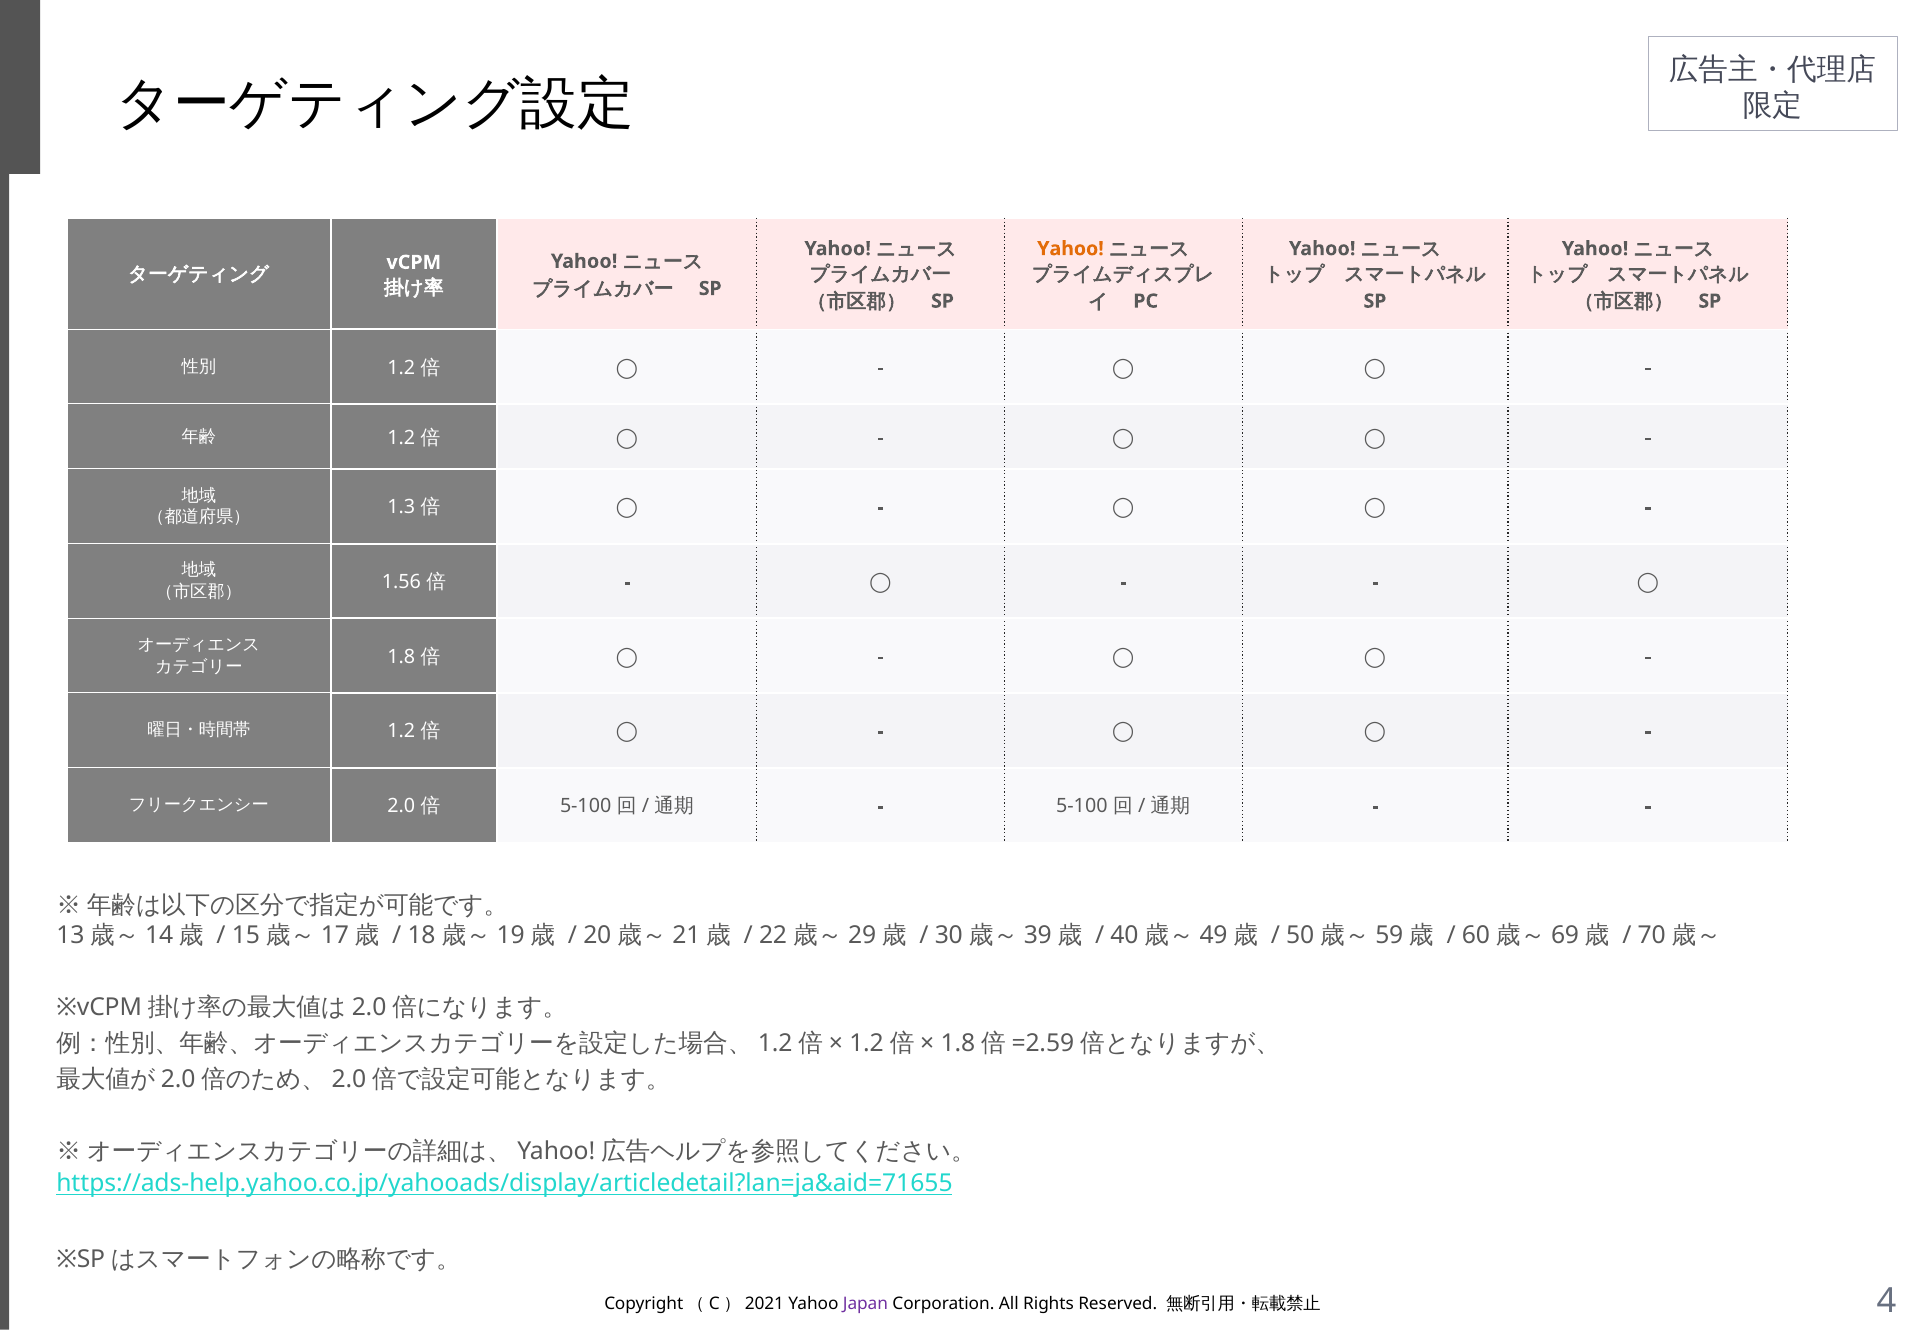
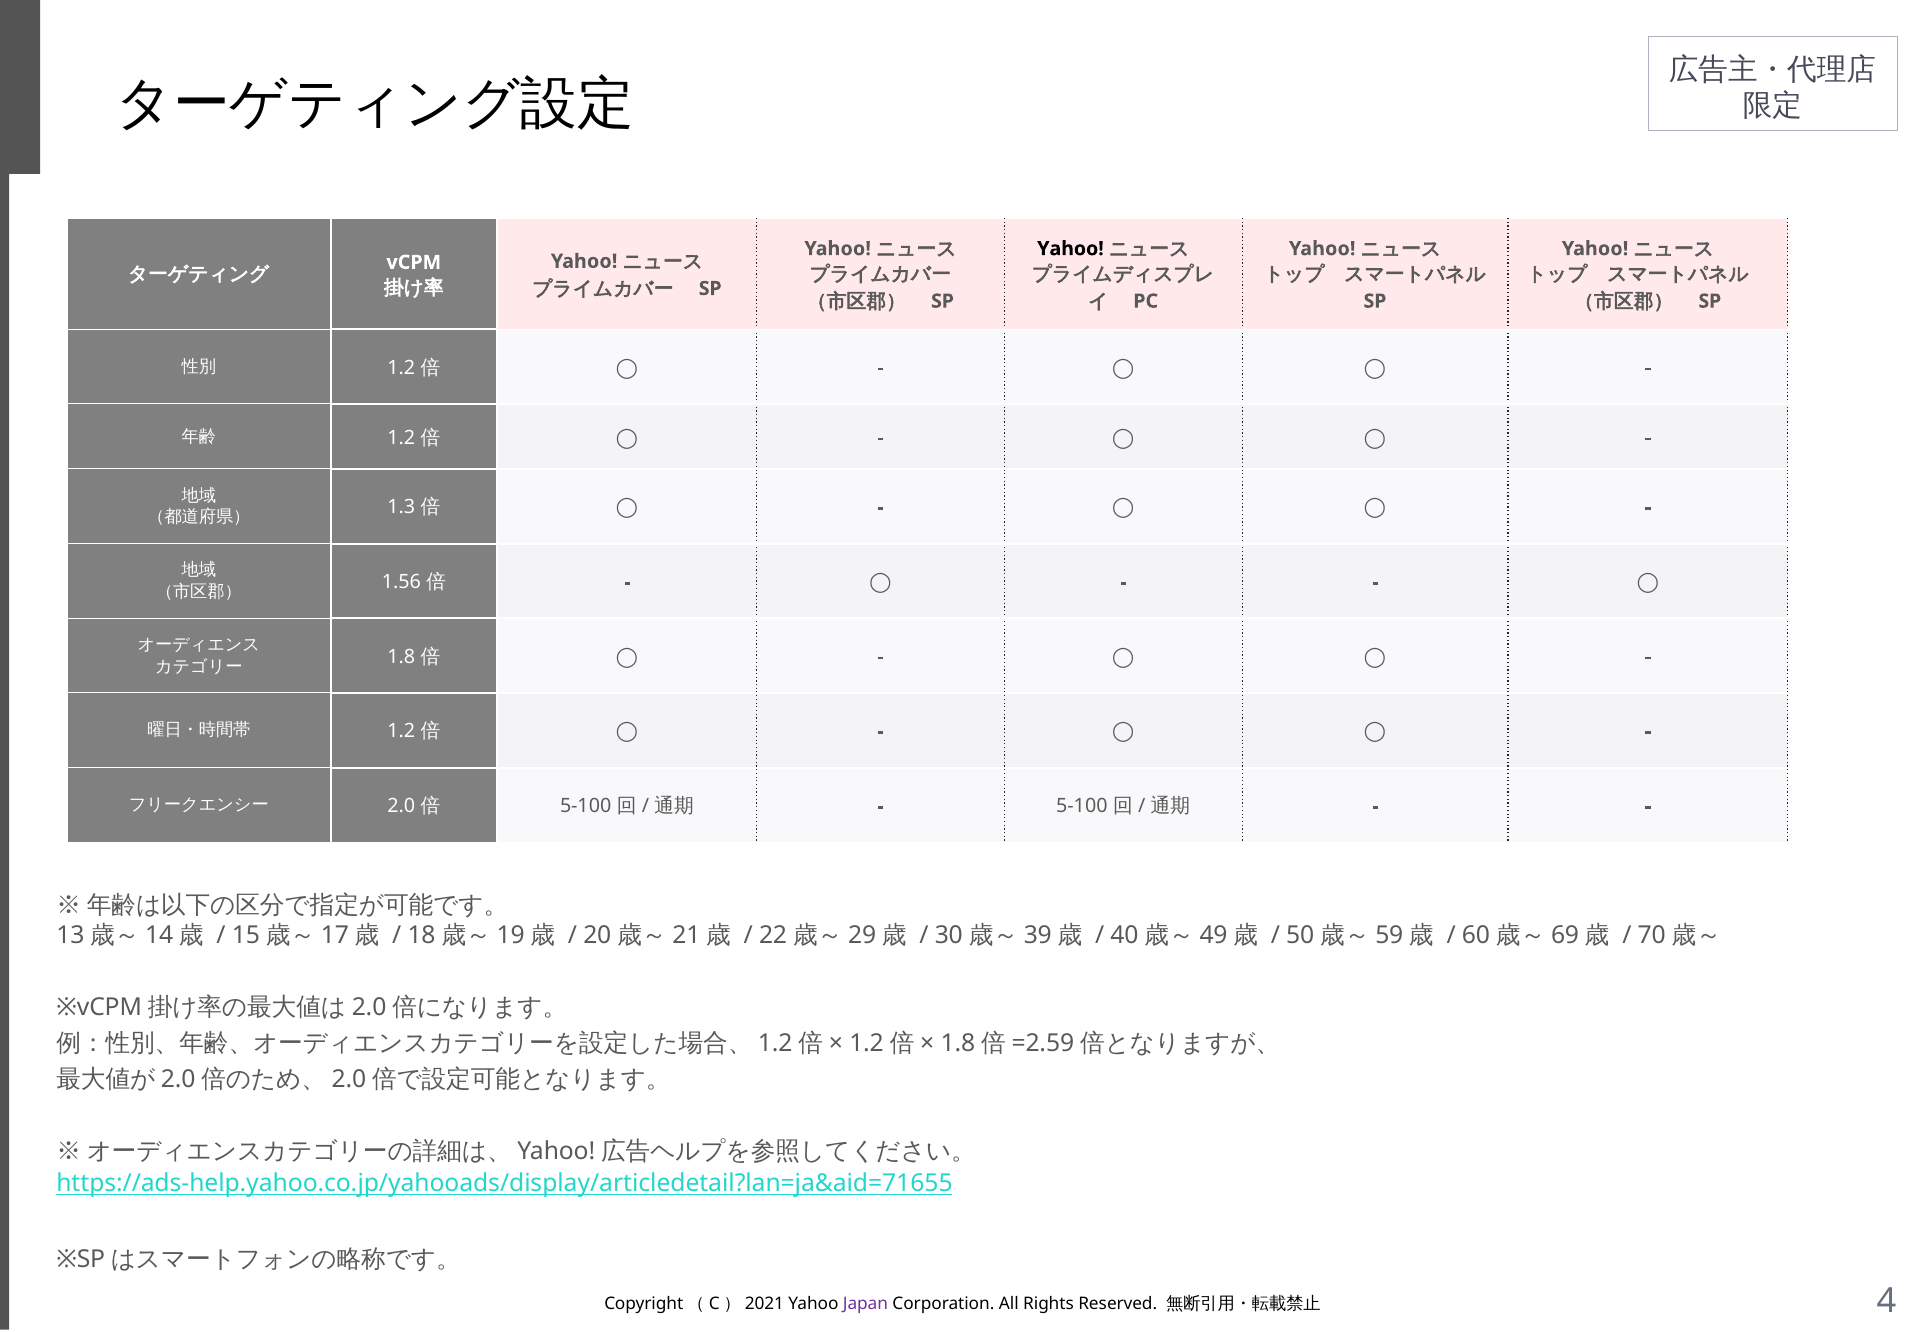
Yahoo colour: orange -> black (1070, 249)
